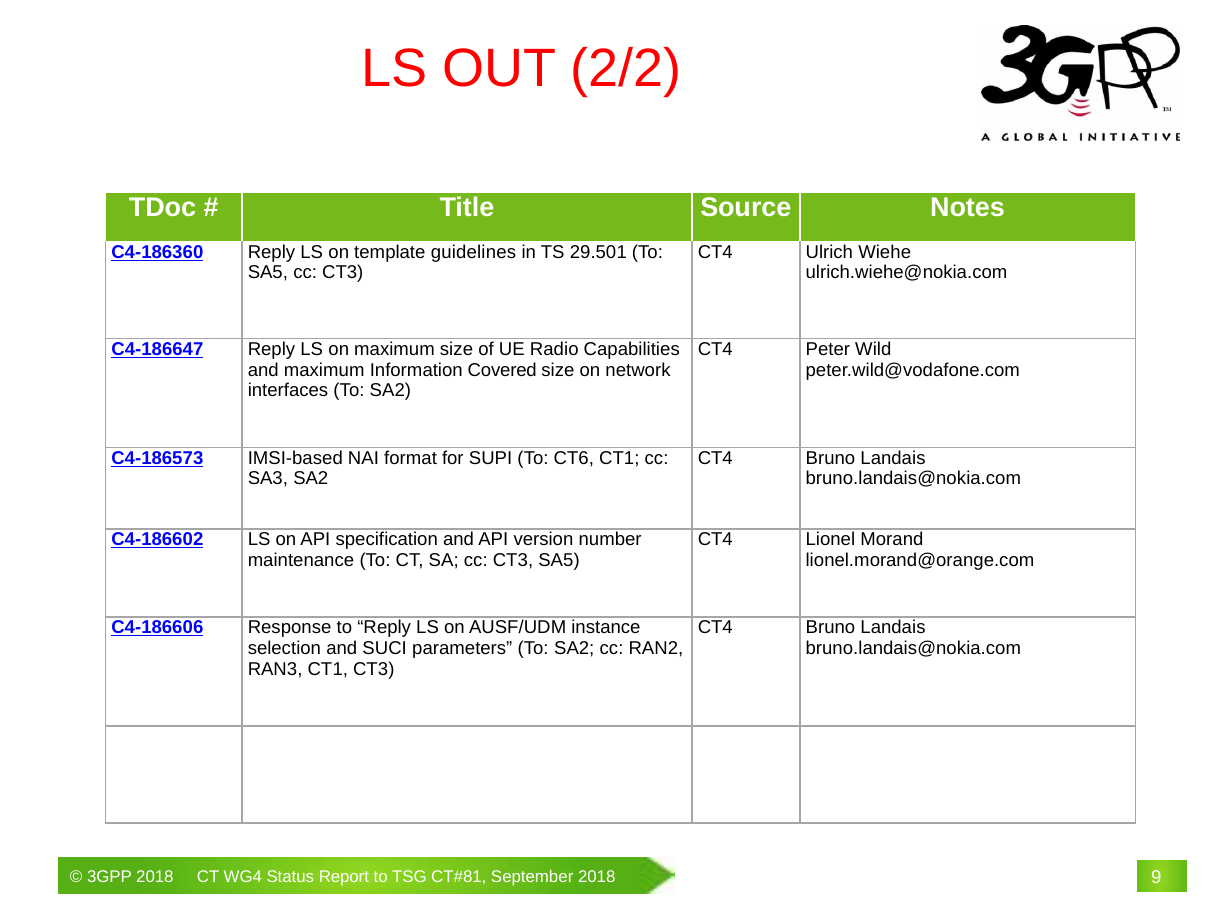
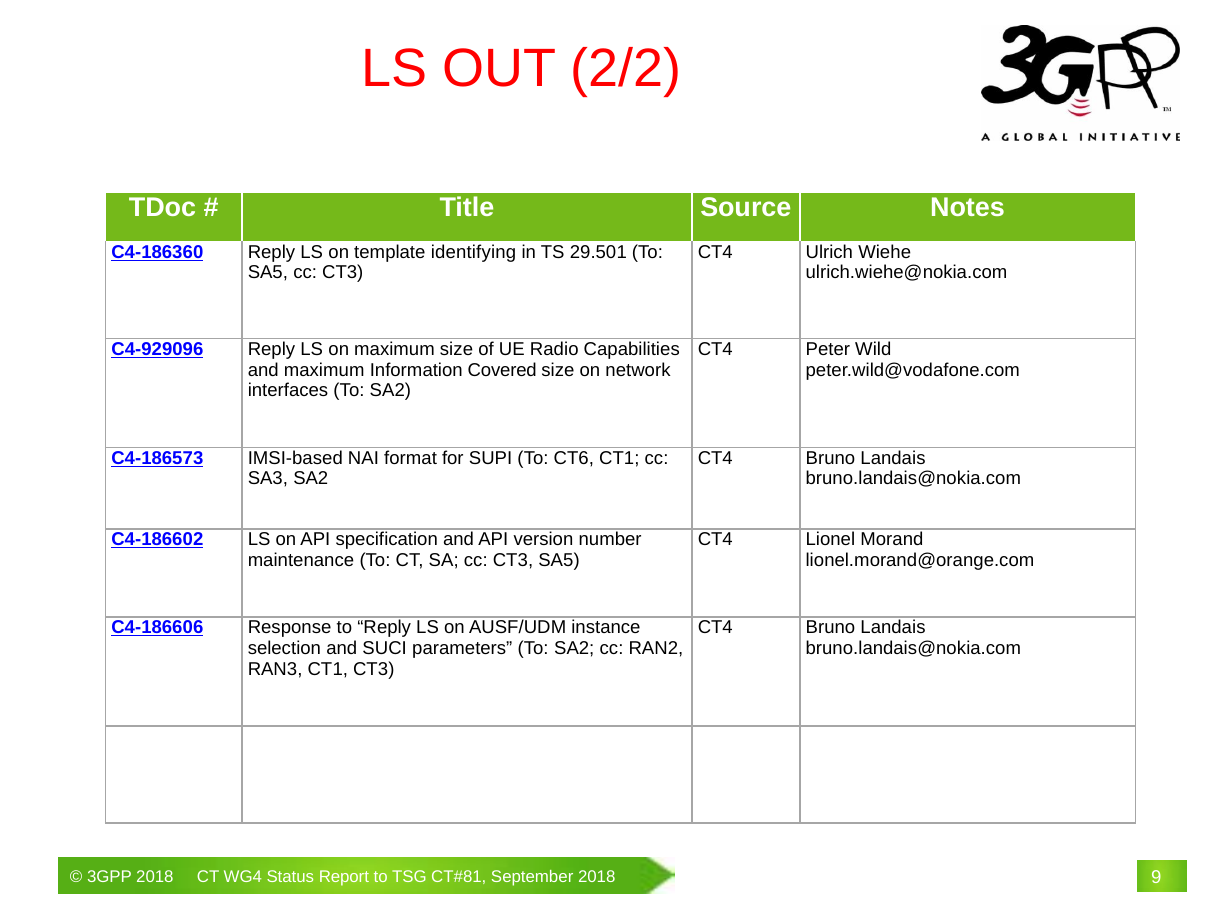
guidelines: guidelines -> identifying (473, 252)
C4-186647: C4-186647 -> C4-929096 (157, 349)
